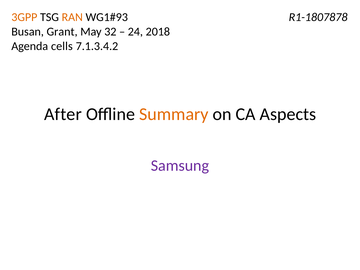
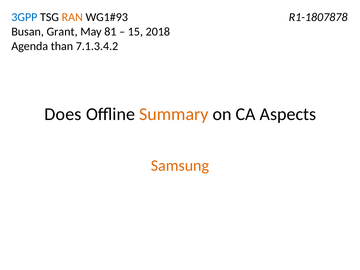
3GPP colour: orange -> blue (24, 17)
32: 32 -> 81 (110, 32)
24: 24 -> 15 (135, 32)
cells: cells -> than (62, 46)
After: After -> Does (63, 114)
Samsung colour: purple -> orange (180, 166)
